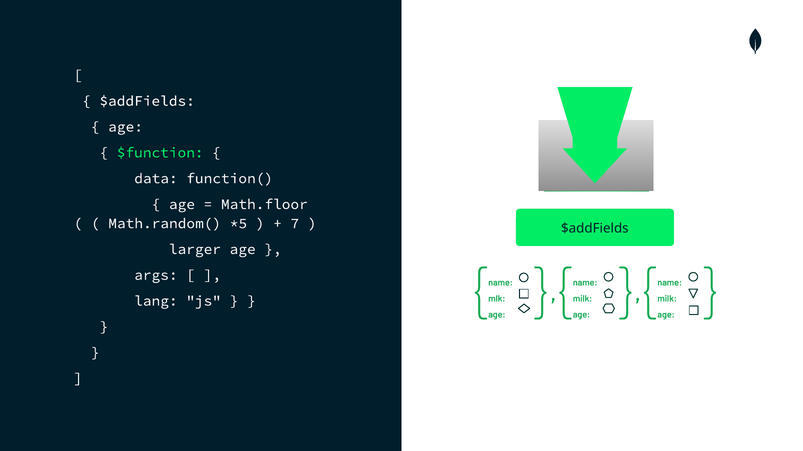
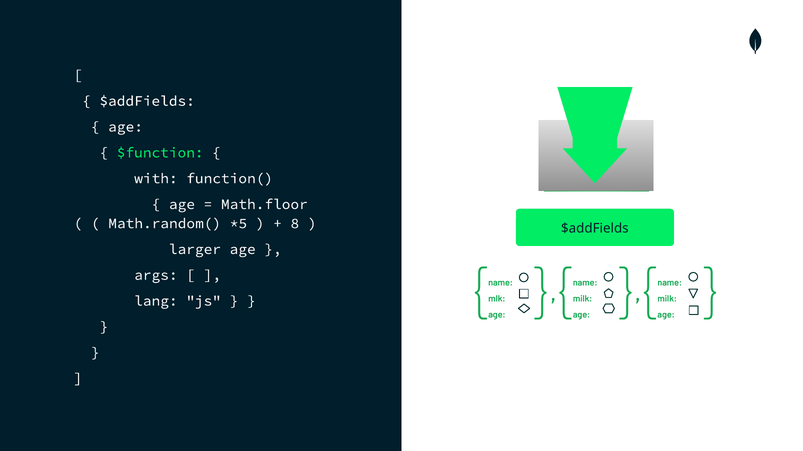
data: data -> with (156, 179)
7: 7 -> 8 (295, 224)
